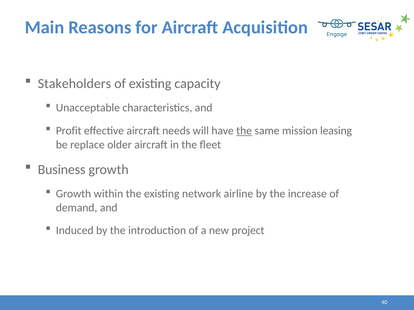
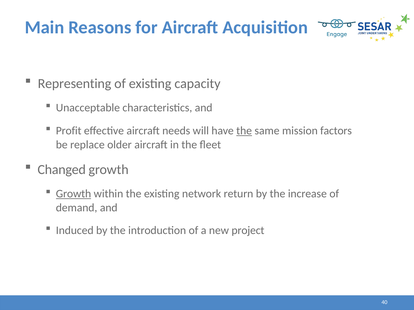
Stakeholders: Stakeholders -> Representing (75, 84)
leasing: leasing -> factors (336, 131)
Business: Business -> Changed (62, 170)
Growth underline: none -> present (74, 194)
airline: airline -> return (238, 194)
